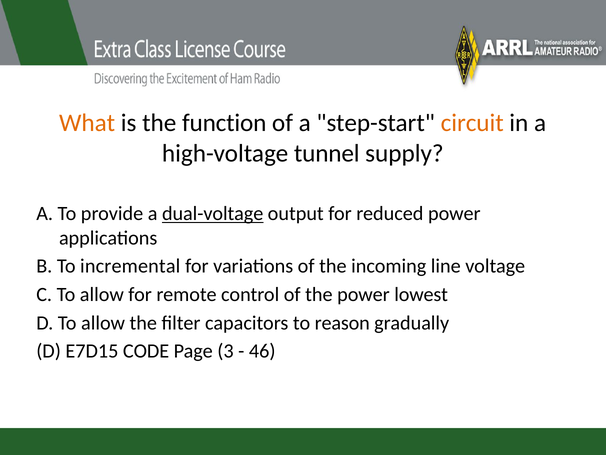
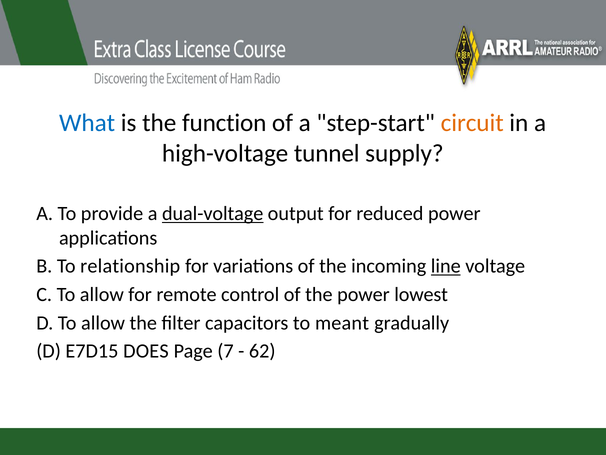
What colour: orange -> blue (87, 123)
incremental: incremental -> relationship (130, 266)
line underline: none -> present (446, 266)
reason: reason -> meant (342, 323)
CODE: CODE -> DOES (146, 351)
3: 3 -> 7 (225, 351)
46: 46 -> 62 (262, 351)
